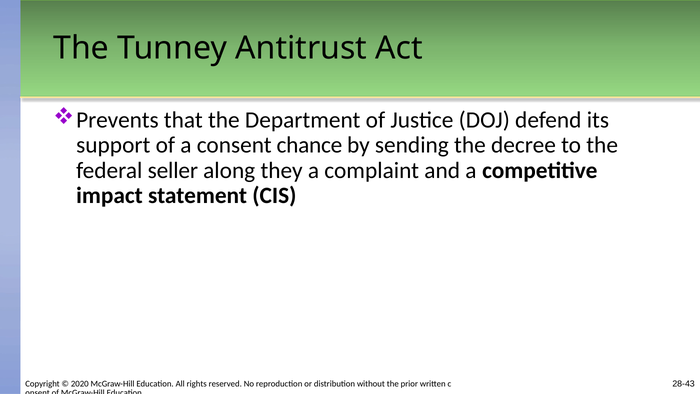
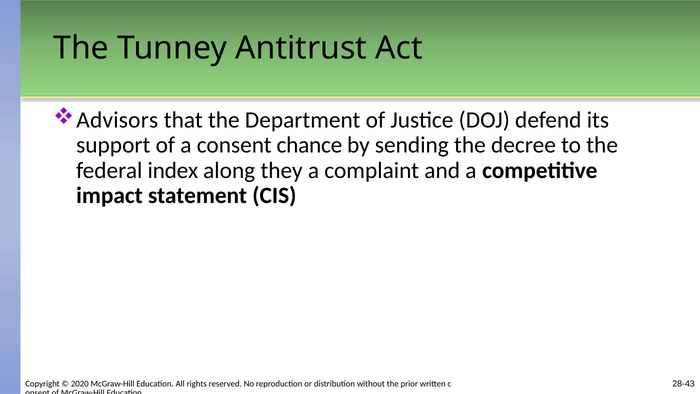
Prevents: Prevents -> Advisors (117, 120)
seller: seller -> index (173, 170)
